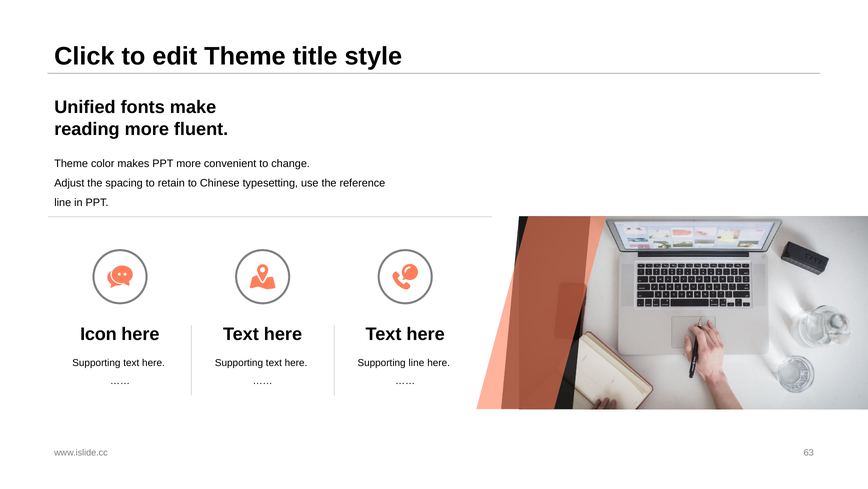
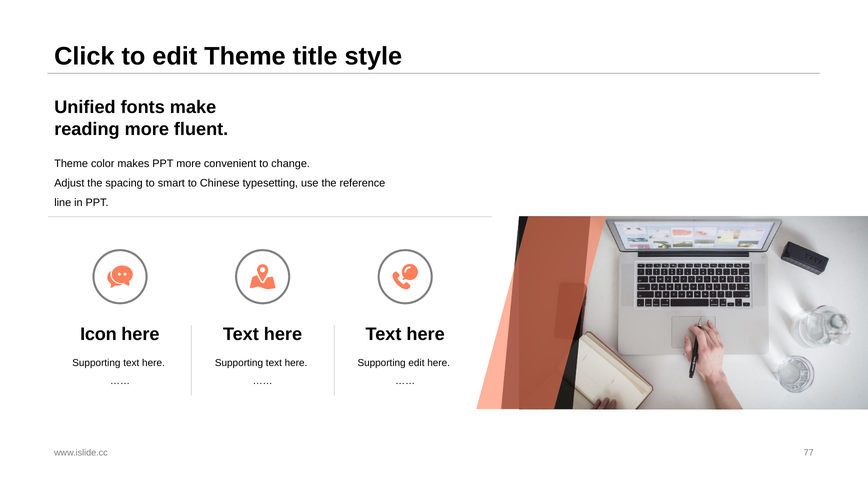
retain: retain -> smart (171, 183)
Supporting line: line -> edit (416, 362)
63: 63 -> 77 (809, 452)
